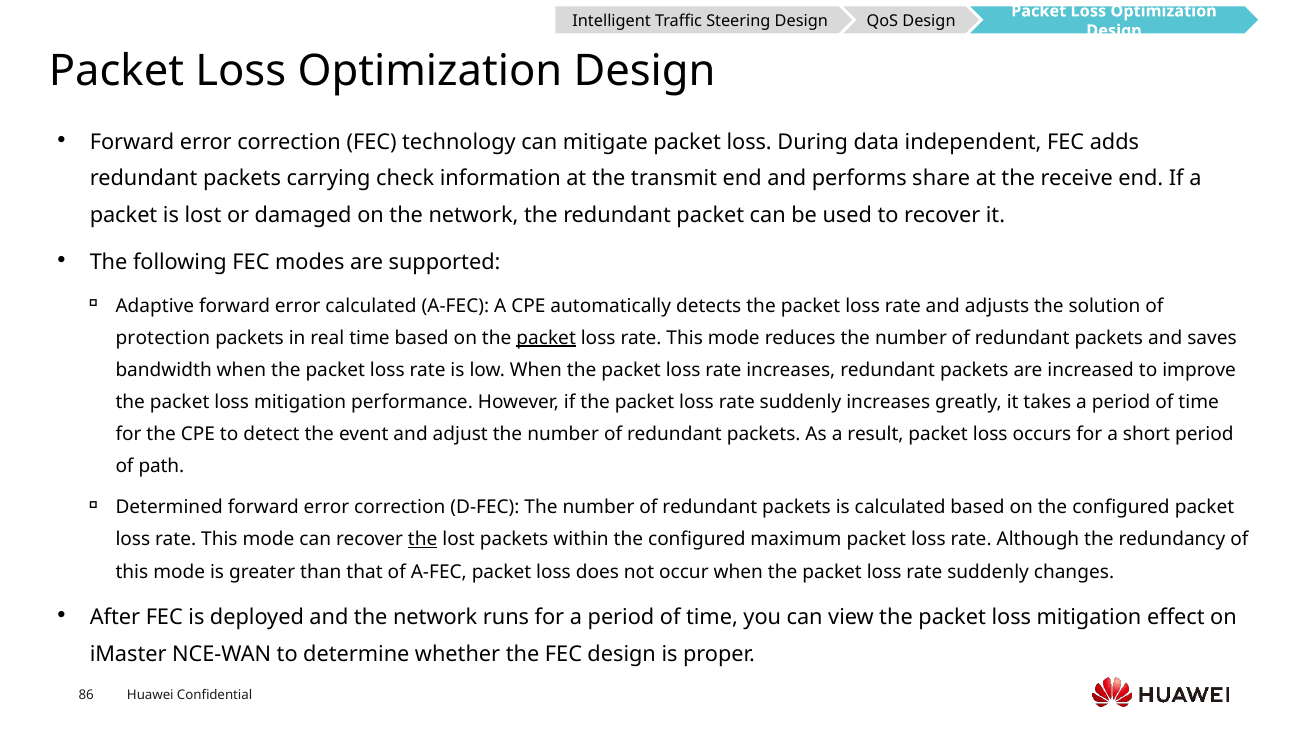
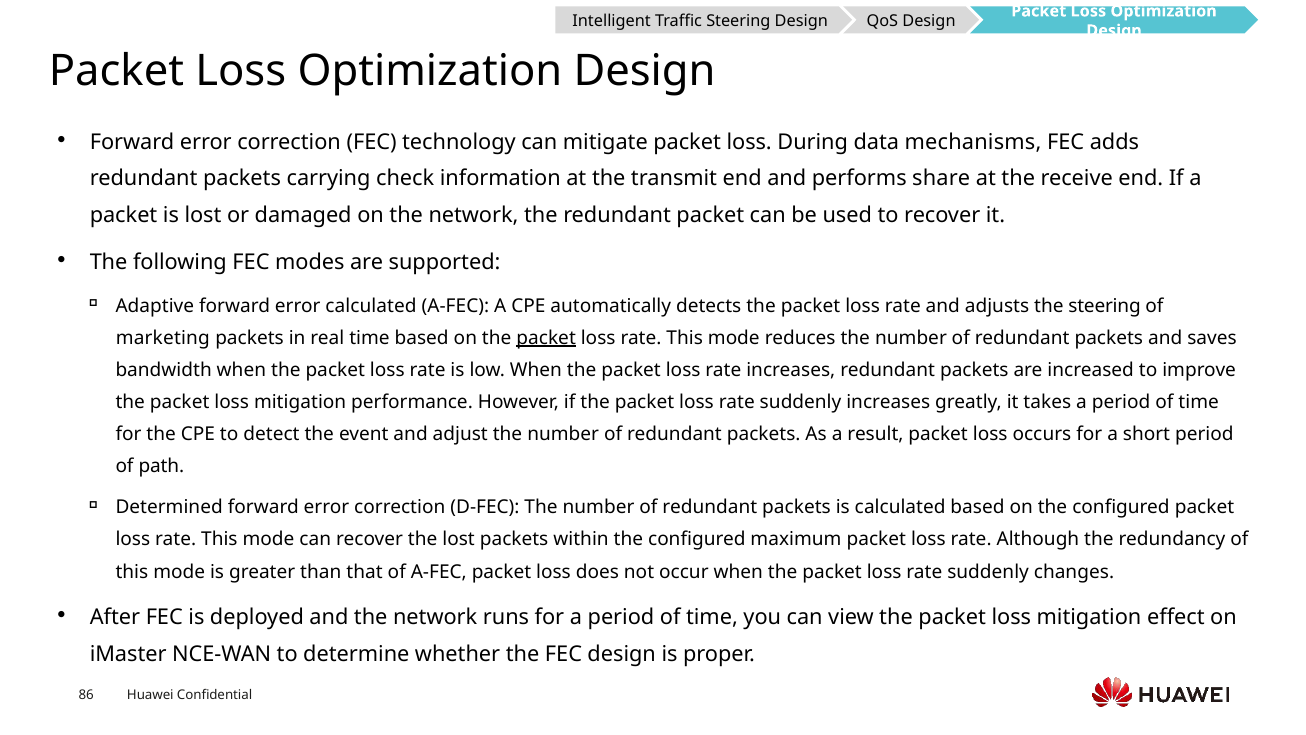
independent: independent -> mechanisms (973, 142)
the solution: solution -> steering (1105, 306)
protection: protection -> marketing (163, 338)
the underline: present -> none (423, 539)
